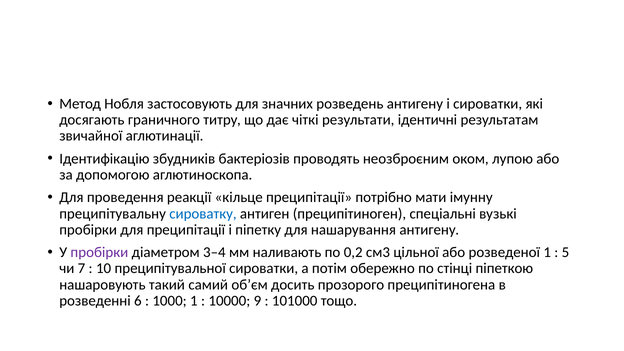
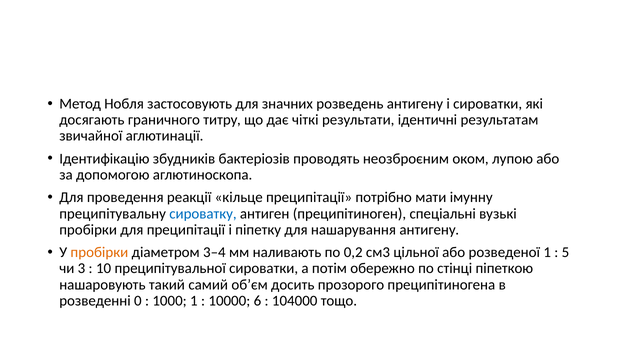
пробірки colour: purple -> orange (99, 252)
7: 7 -> 3 (81, 269)
6: 6 -> 0 (138, 301)
9: 9 -> 6 (257, 301)
101000: 101000 -> 104000 (295, 301)
